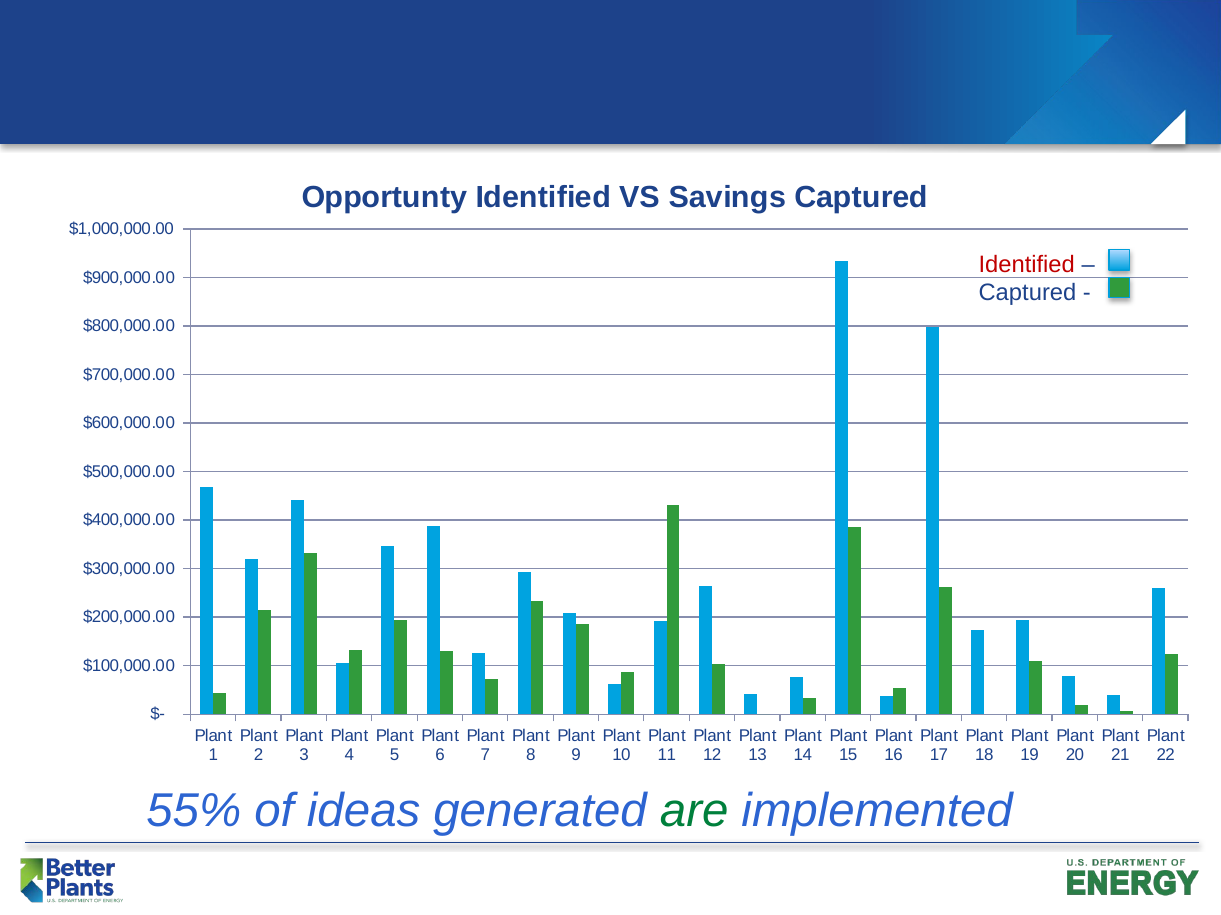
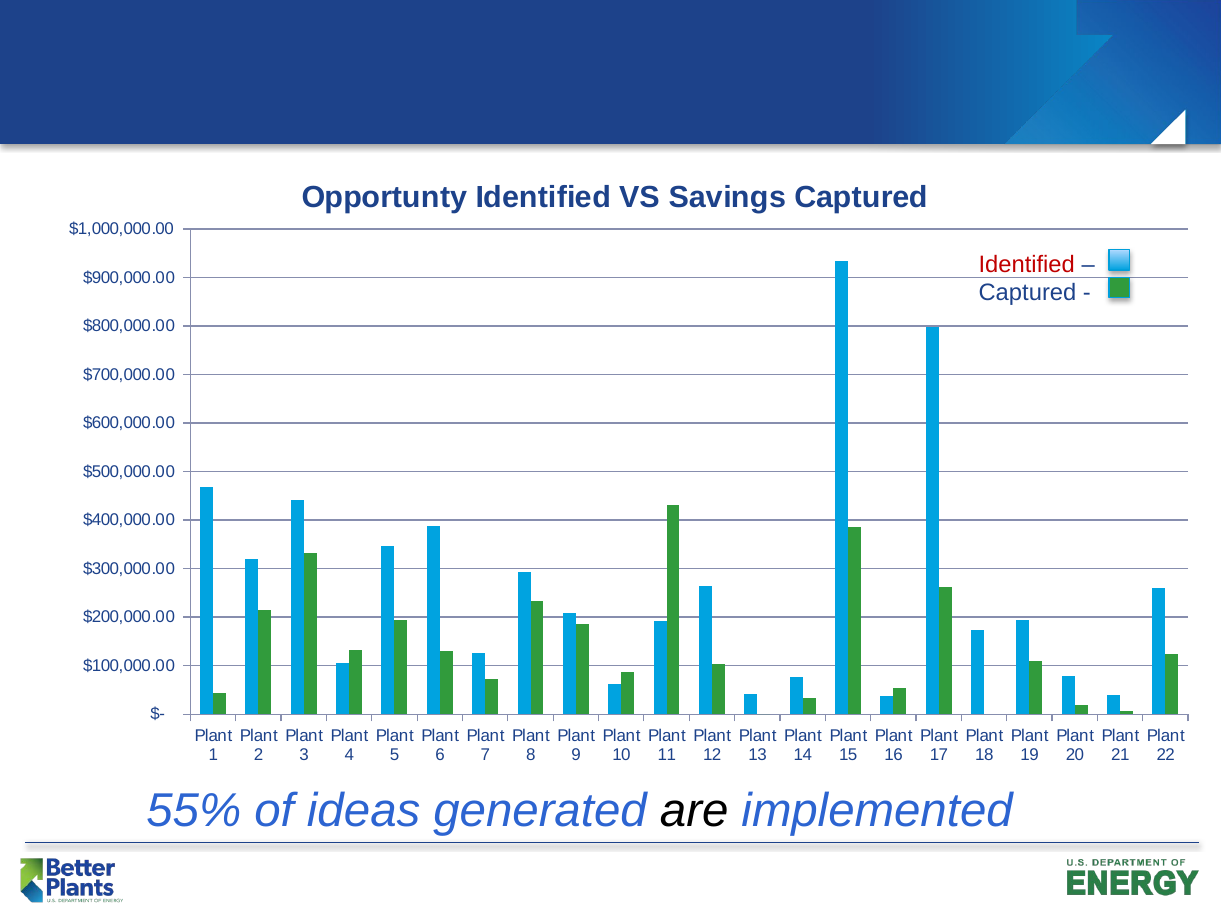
are colour: green -> black (694, 811)
